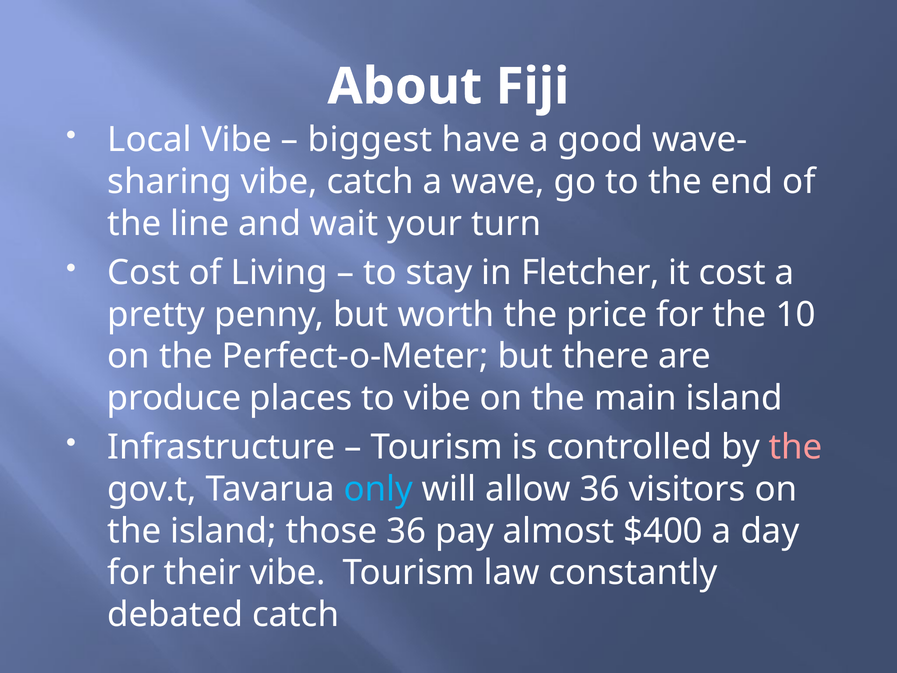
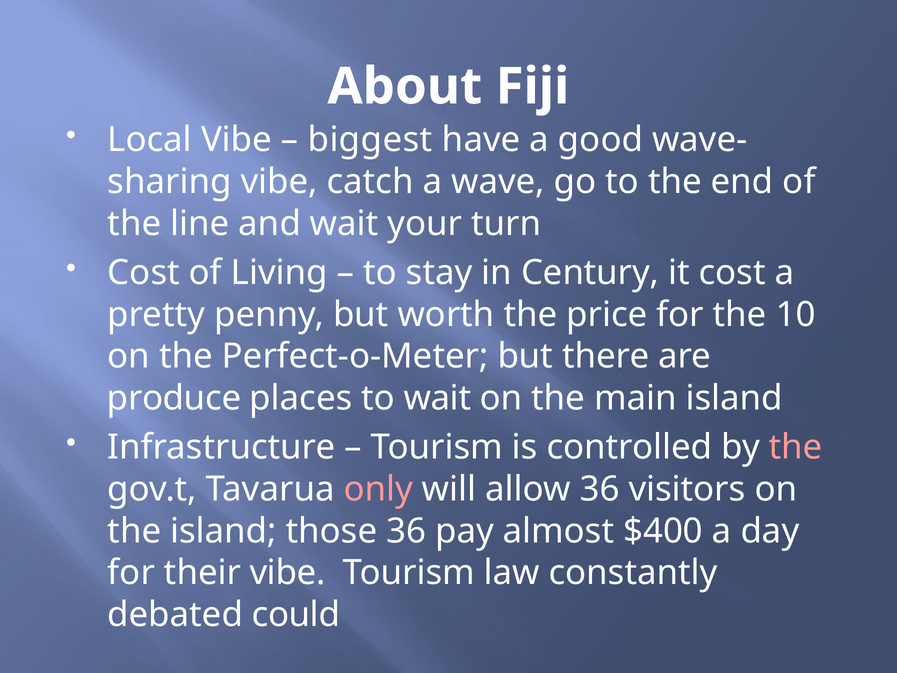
Fletcher: Fletcher -> Century (590, 273)
to vibe: vibe -> wait (437, 398)
only colour: light blue -> pink (378, 489)
debated catch: catch -> could (296, 615)
